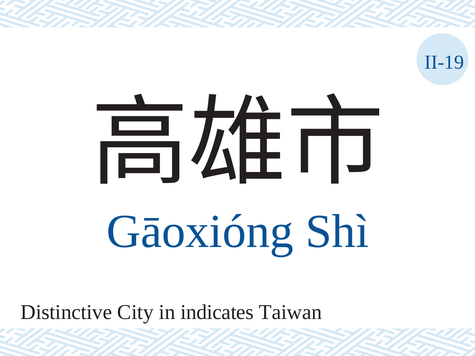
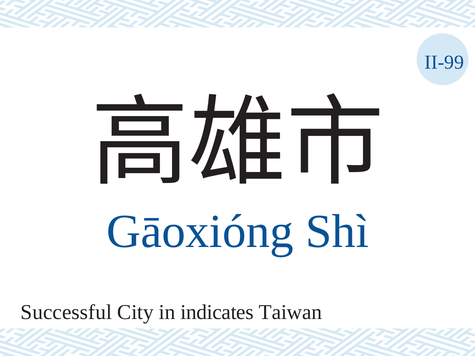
II-19: II-19 -> II-99 (444, 62)
Distinctive: Distinctive -> Successful (66, 313)
